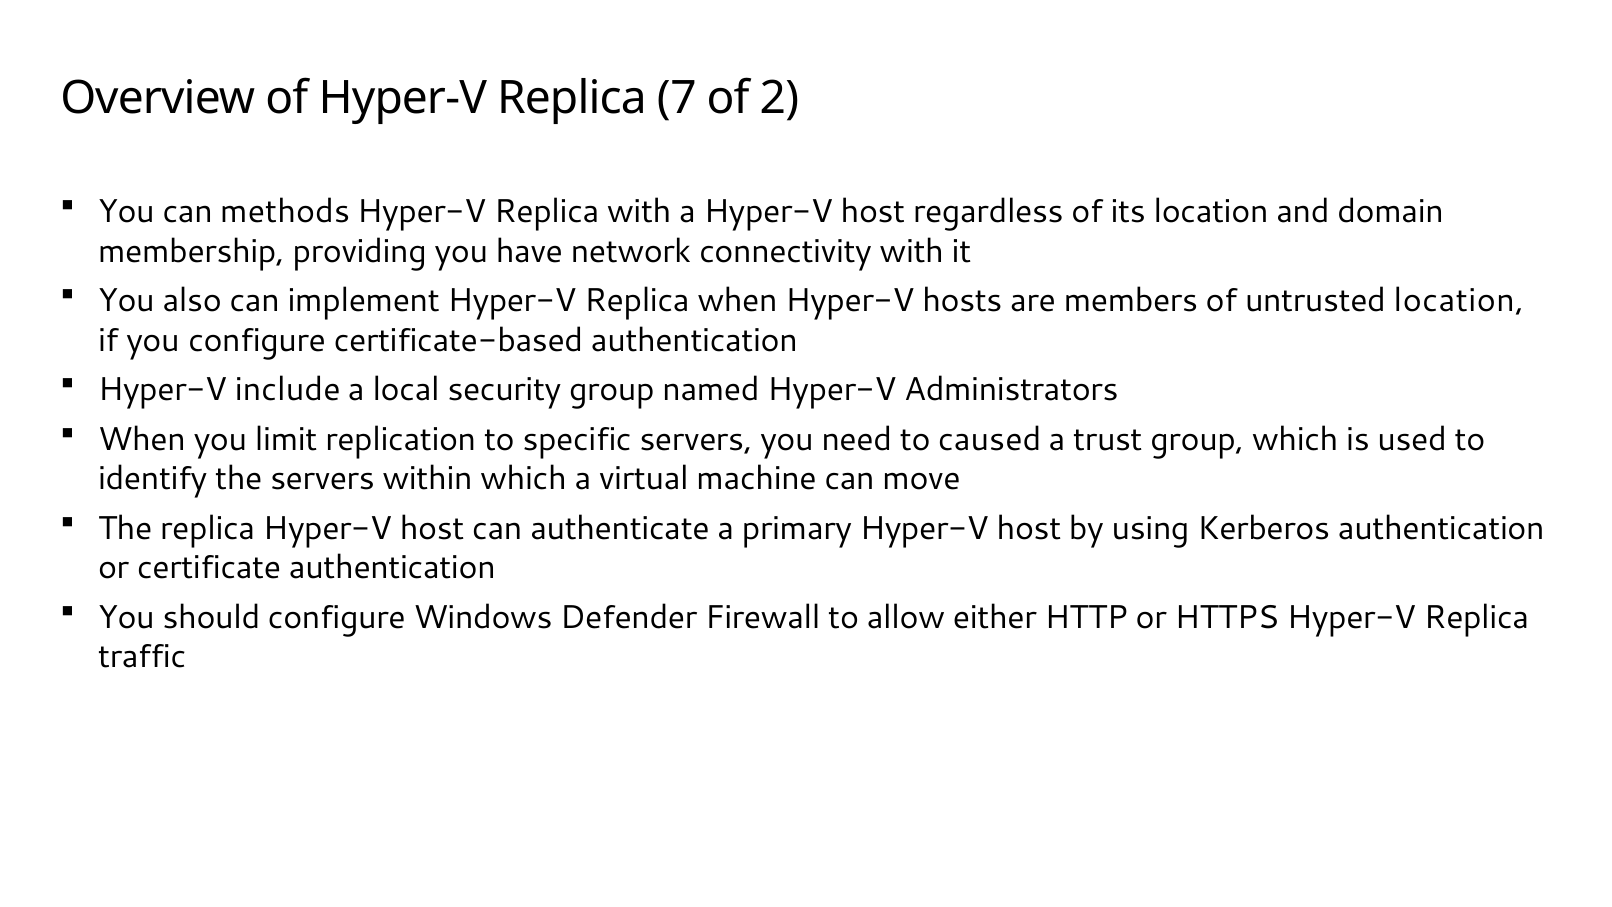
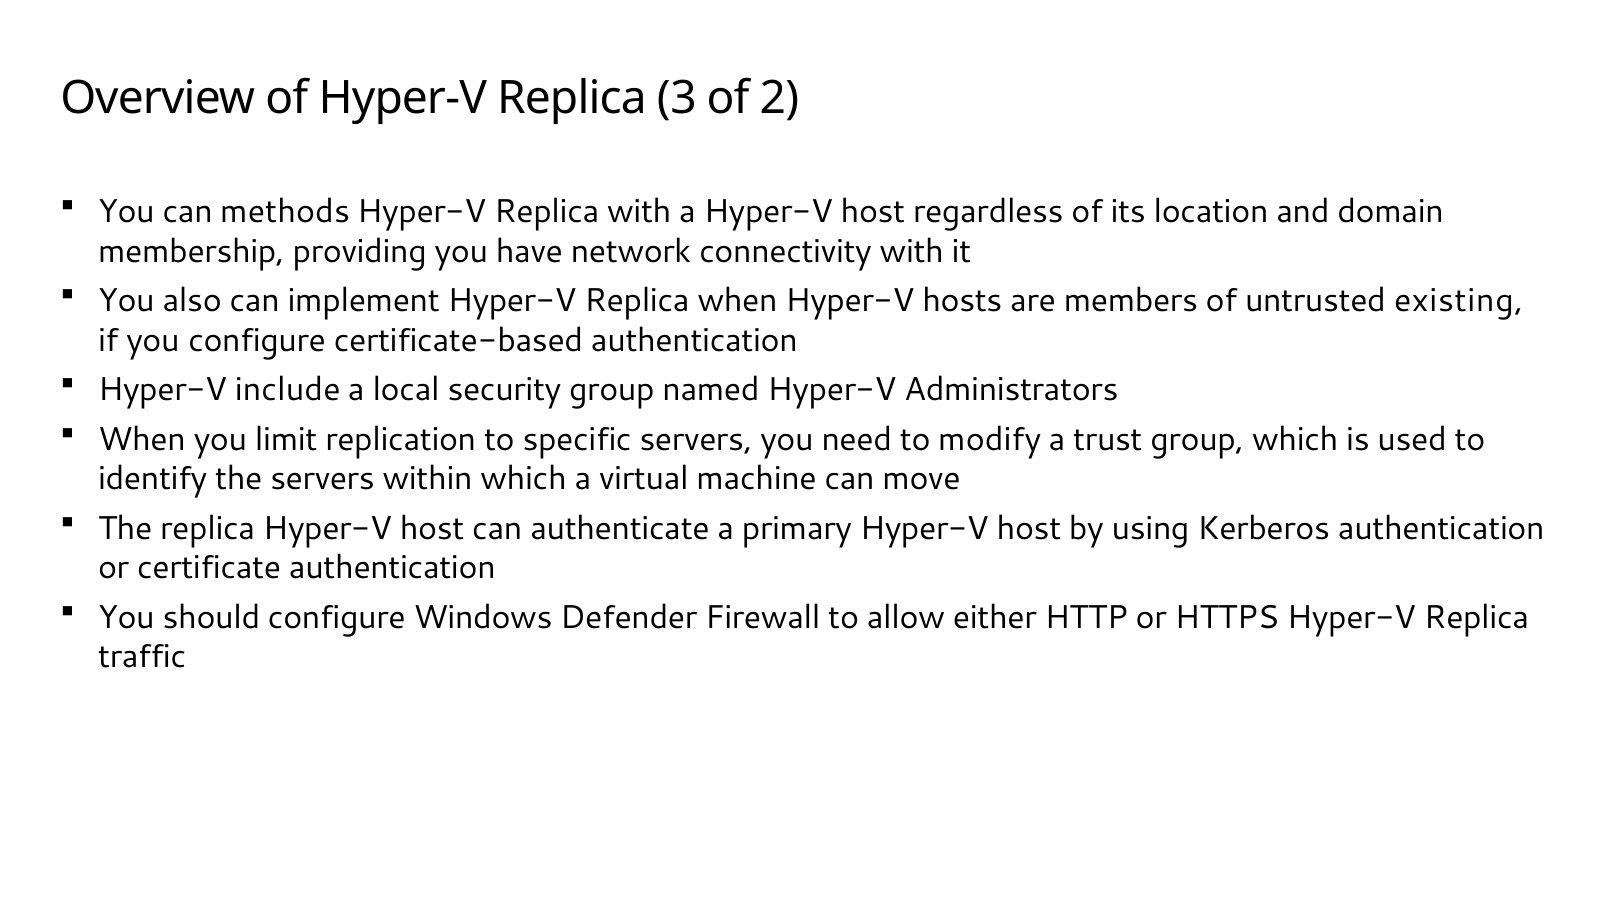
7: 7 -> 3 (677, 98)
untrusted location: location -> existing (1459, 301)
caused: caused -> modify (990, 439)
